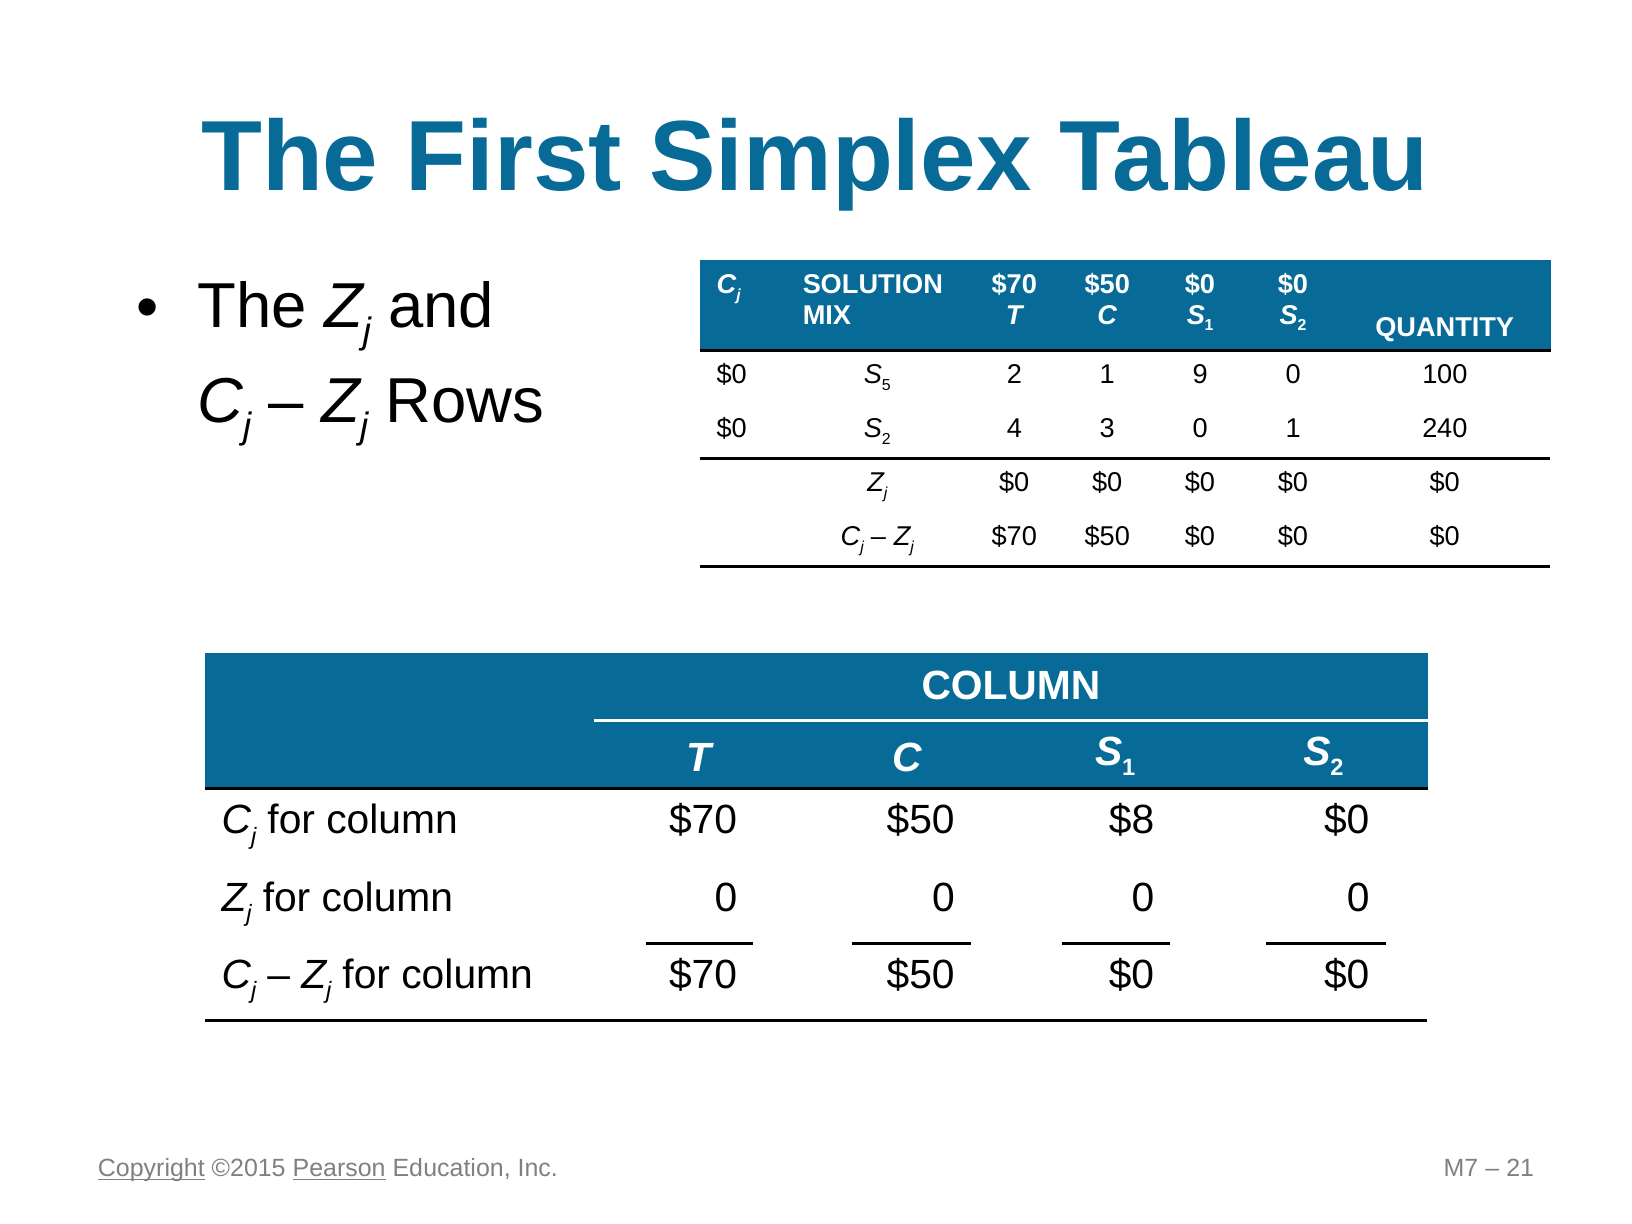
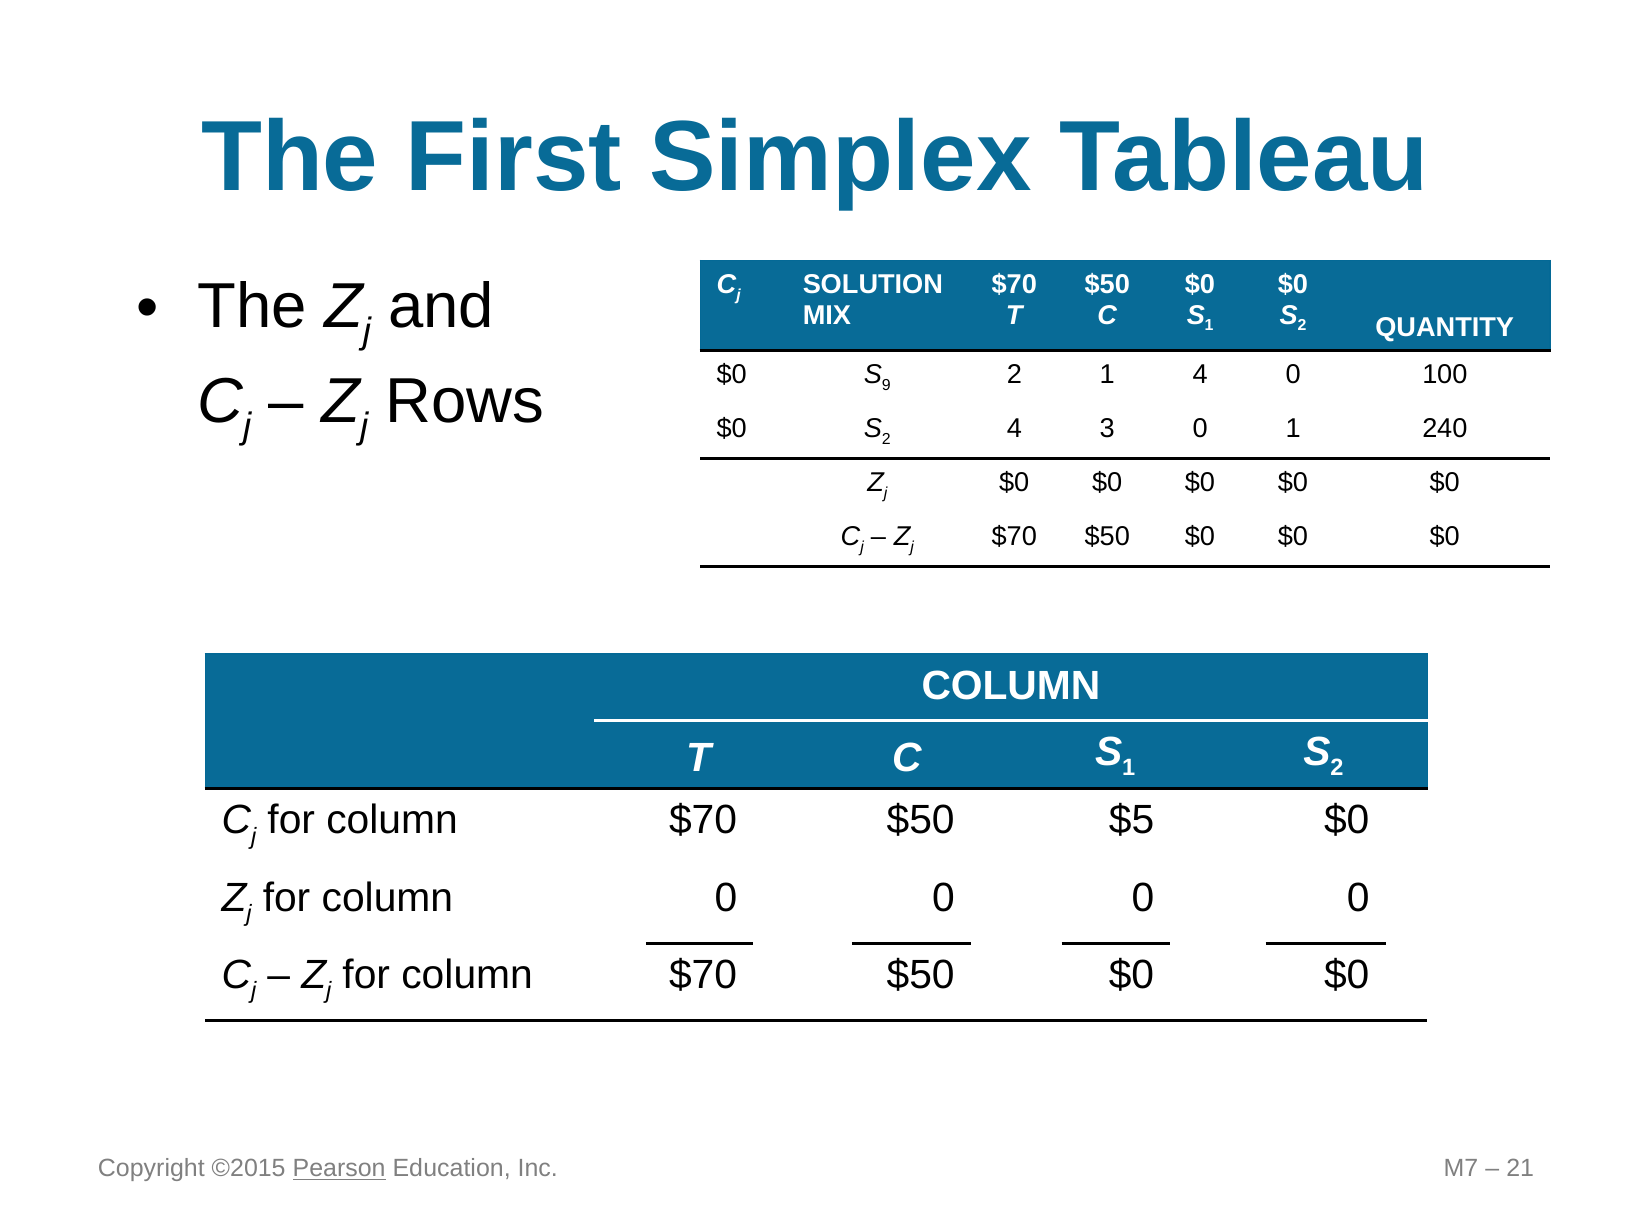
5: 5 -> 9 (886, 385)
1 9: 9 -> 4 (1200, 375)
$8: $8 -> $5 (1132, 820)
Copyright underline: present -> none (151, 1169)
